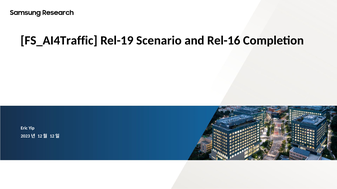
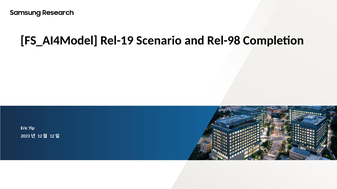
FS_AI4Traffic: FS_AI4Traffic -> FS_AI4Model (59, 41)
Rel-16: Rel-16 -> Rel-98 (224, 41)
